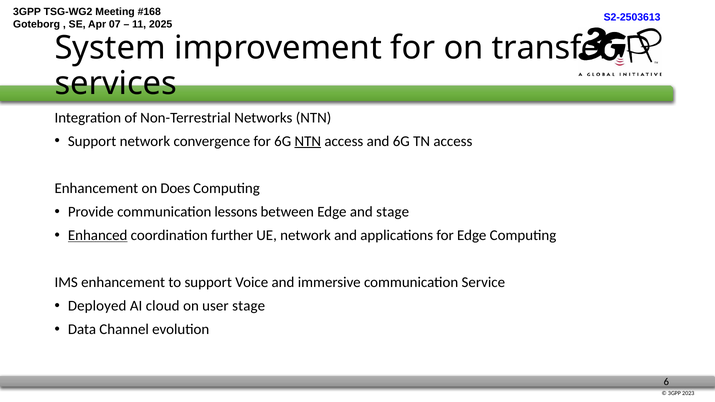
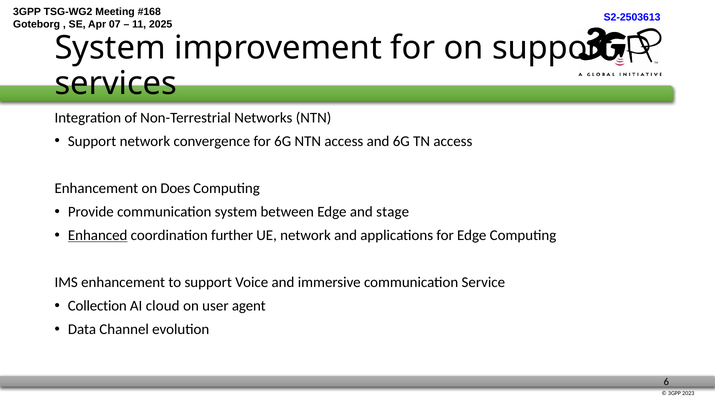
on transfer: transfer -> support (552, 48)
NTN underline: present -> none (308, 141)
communication lessons: lessons -> system (236, 212)
Deployed: Deployed -> Collection (97, 306)
user stage: stage -> agent (249, 306)
